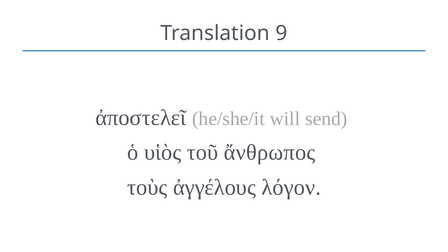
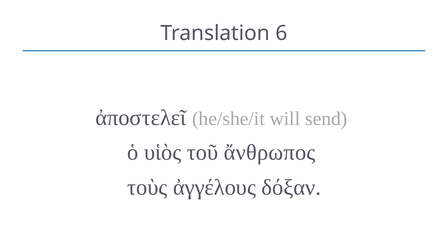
9: 9 -> 6 (281, 33)
λόγον: λόγον -> δόξαν (291, 188)
